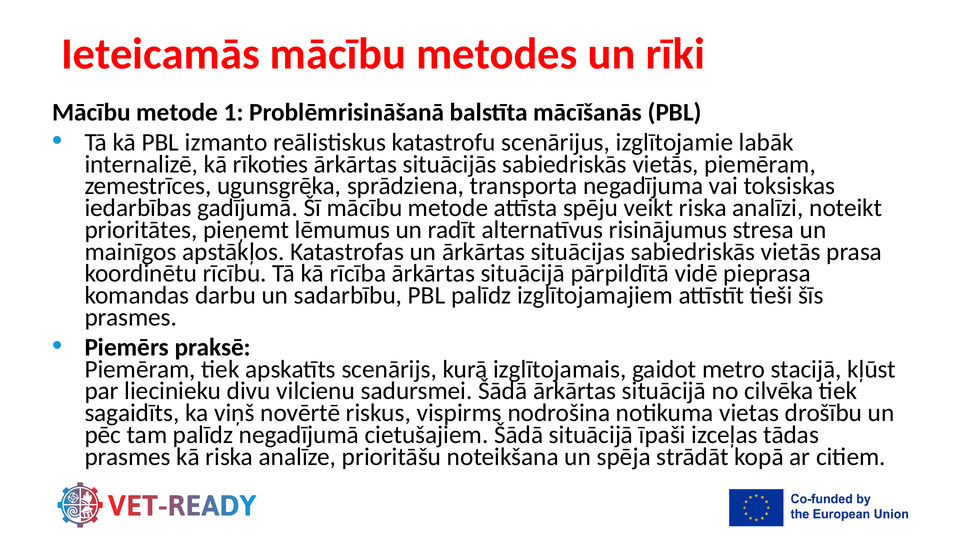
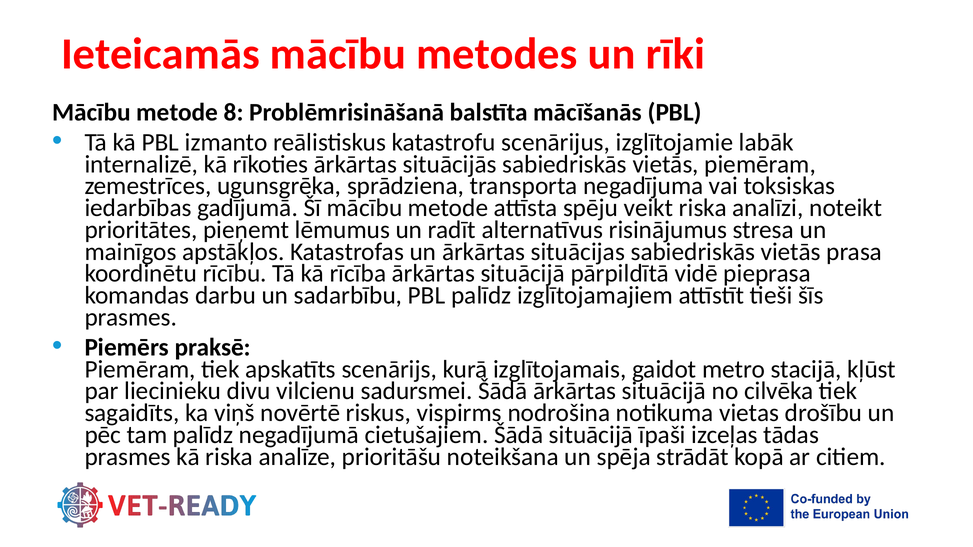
1: 1 -> 8 (234, 112)
